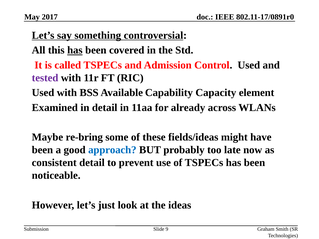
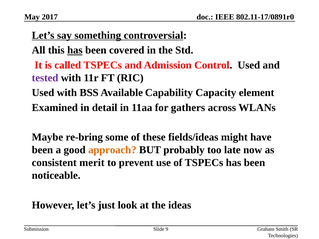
already: already -> gathers (188, 108)
approach colour: blue -> orange (112, 150)
consistent detail: detail -> merit (92, 163)
